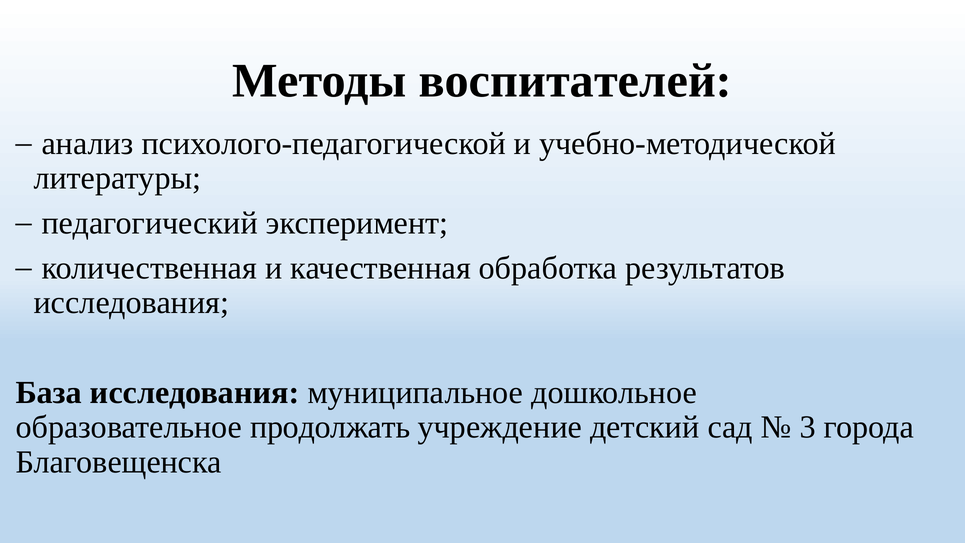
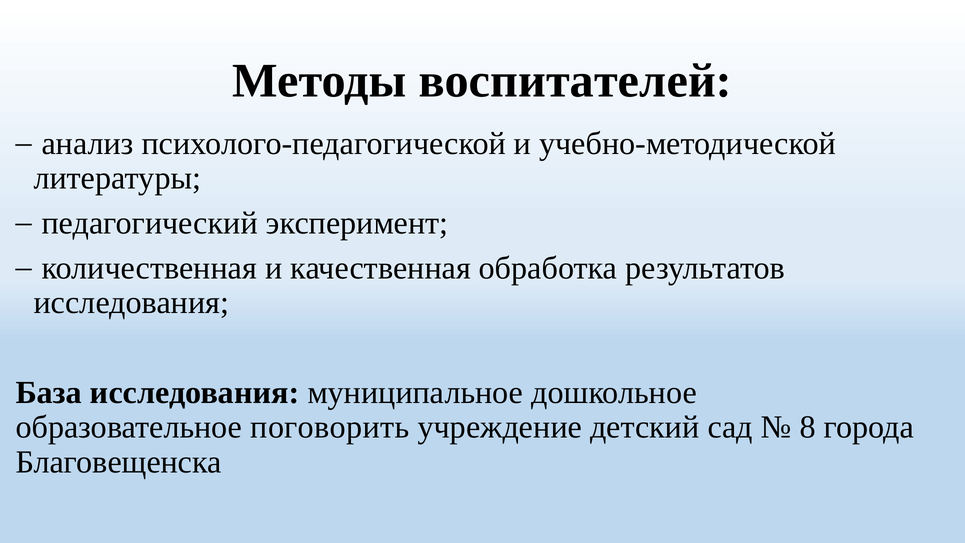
продолжать: продолжать -> поговорить (330, 427)
3: 3 -> 8 (808, 427)
